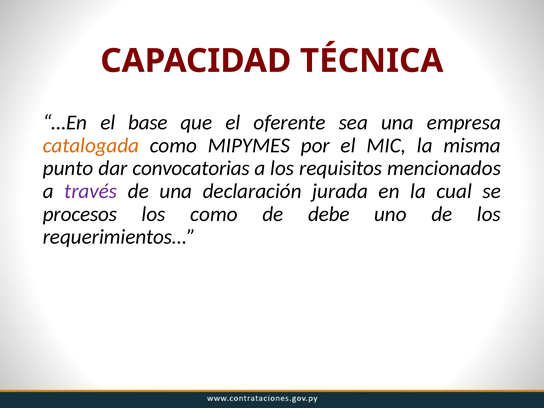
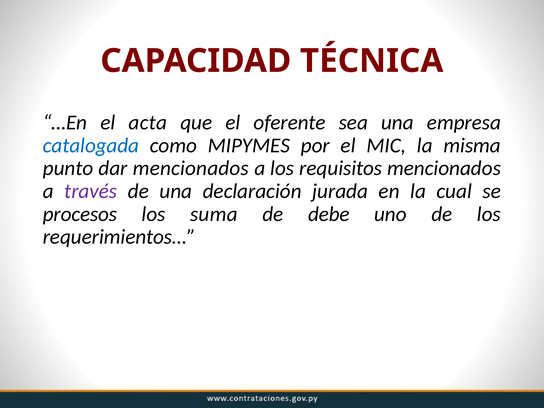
base: base -> acta (148, 123)
catalogada colour: orange -> blue (91, 145)
dar convocatorias: convocatorias -> mencionados (191, 168)
los como: como -> suma (214, 214)
